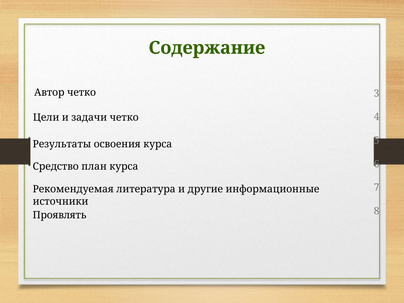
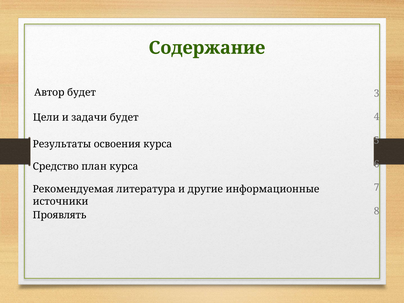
Автор четко: четко -> будет (81, 93)
задачи четко: четко -> будет (124, 118)
